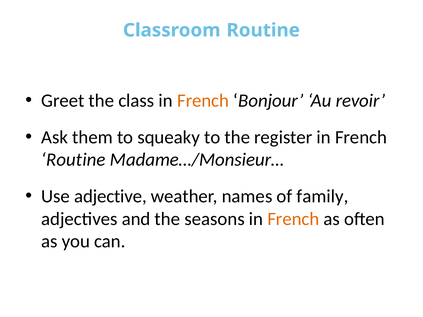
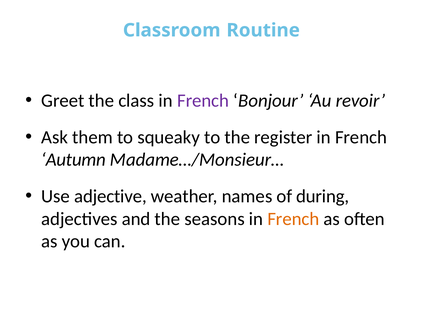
French colour: orange -> purple (203, 101)
Routine: Routine -> Autumn (74, 160)
family: family -> during (323, 196)
